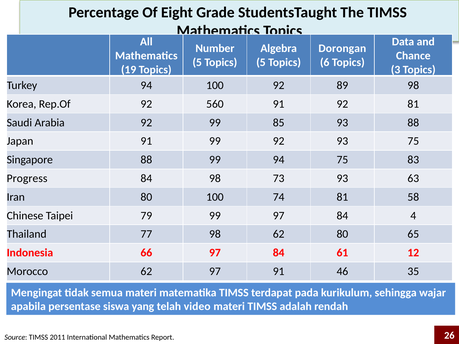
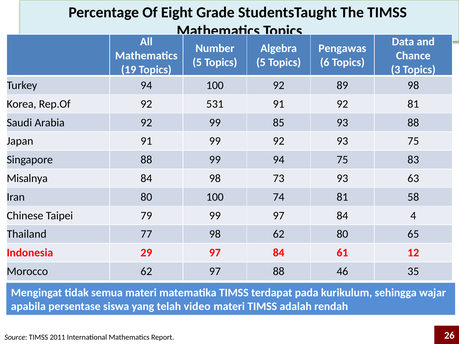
Dorongan: Dorongan -> Pengawas (342, 48)
560: 560 -> 531 (215, 104)
Progress: Progress -> Misalnya (27, 179)
66: 66 -> 29 (146, 253)
97 91: 91 -> 88 (279, 272)
